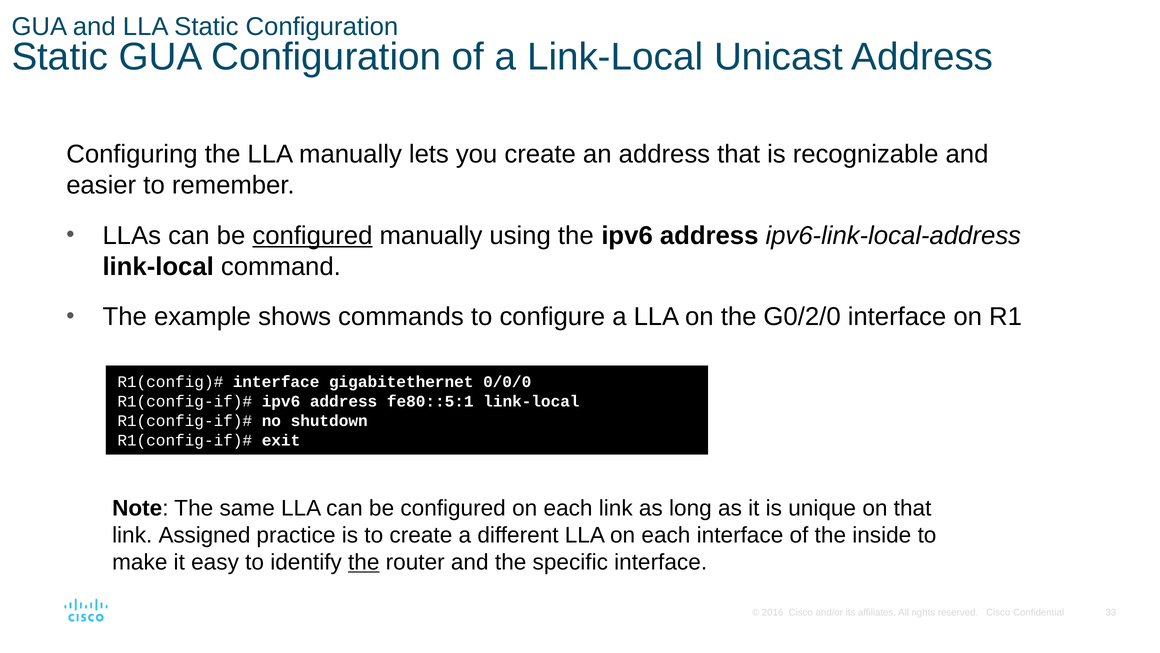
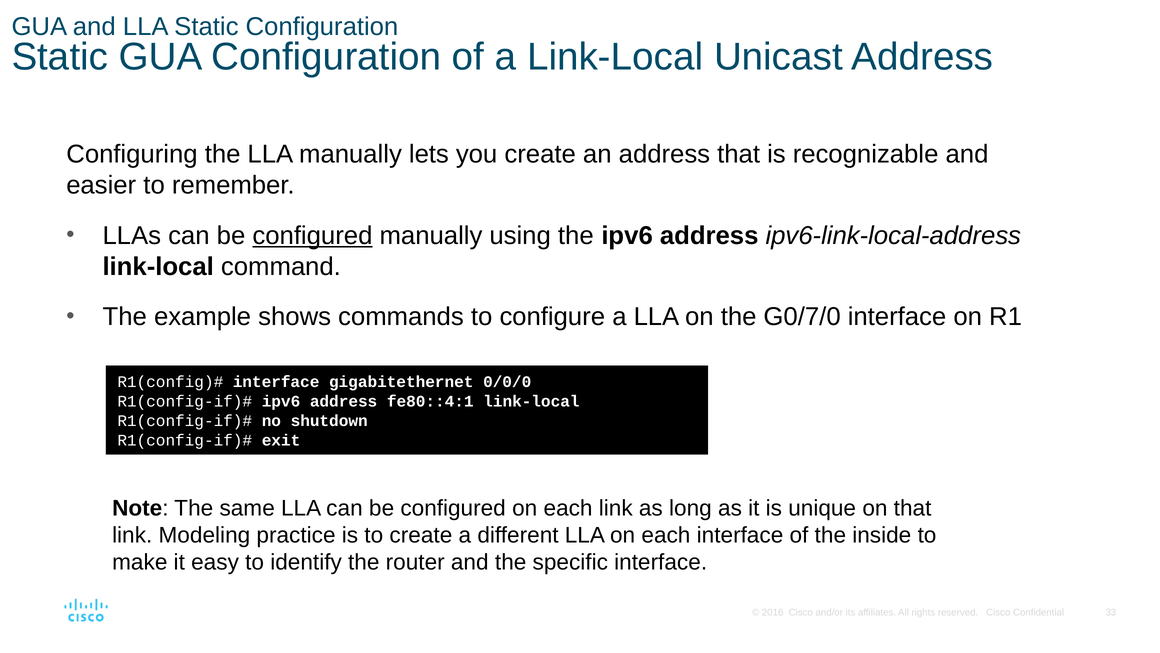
G0/2/0: G0/2/0 -> G0/7/0 (802, 317)
fe80::5:1: fe80::5:1 -> fe80::4:1 (430, 401)
Assigned: Assigned -> Modeling (204, 535)
the underline: present -> none (364, 562)
